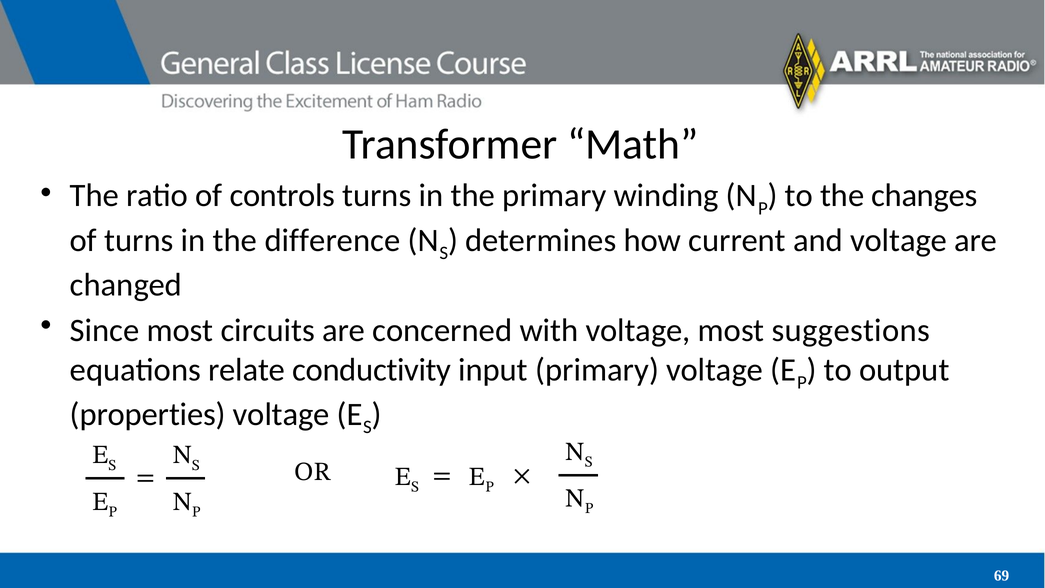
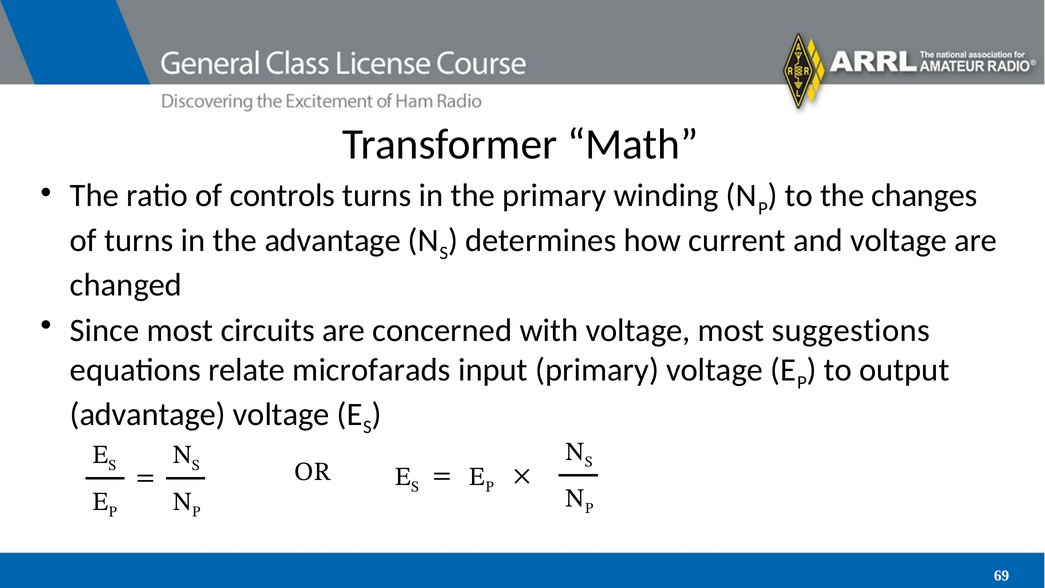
the difference: difference -> advantage (333, 240)
conductivity: conductivity -> microfarads (372, 370)
properties: properties -> advantage (148, 414)
